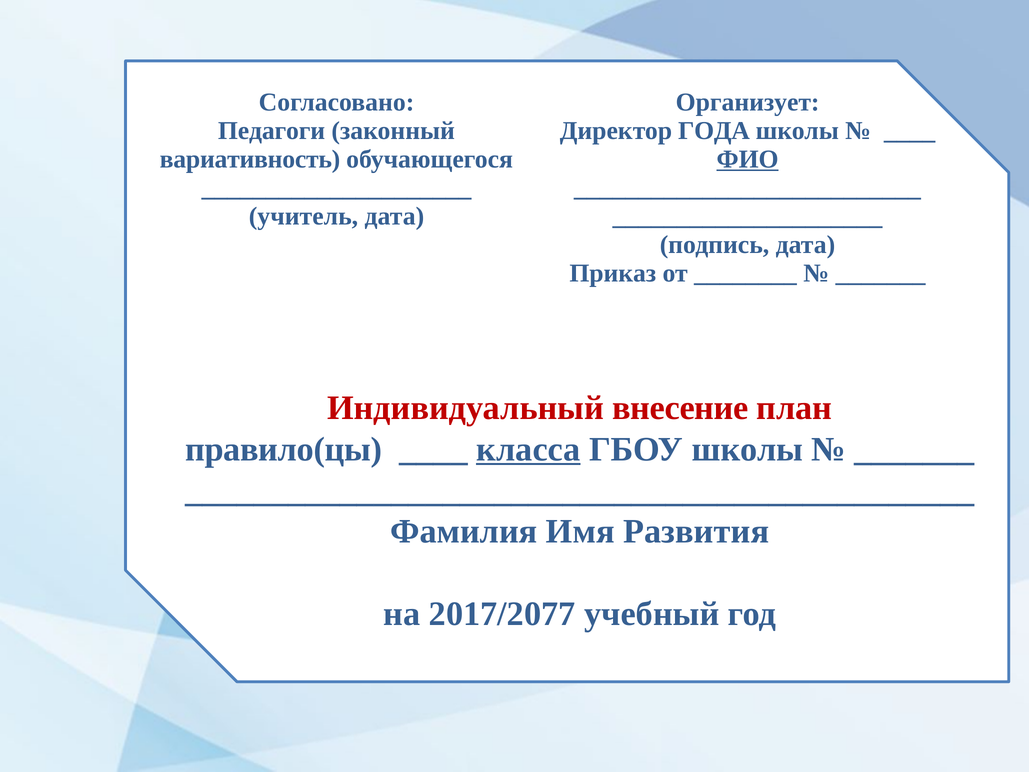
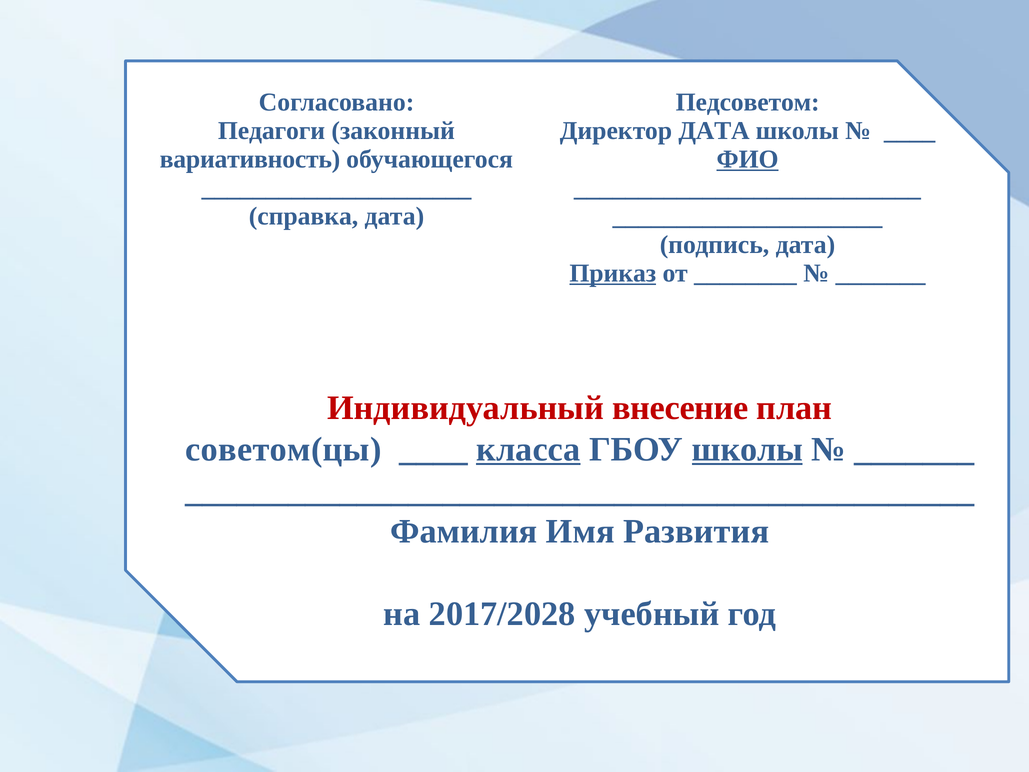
Организует: Организует -> Педсоветом (748, 102)
Директор ГОДА: ГОДА -> ДАТА (714, 131)
учитель: учитель -> справка (304, 216)
Приказ underline: none -> present (613, 273)
правило(цы: правило(цы -> советом(цы (283, 449)
школы underline: none -> present (747, 449)
2017/2077: 2017/2077 -> 2017/2028 (502, 614)
